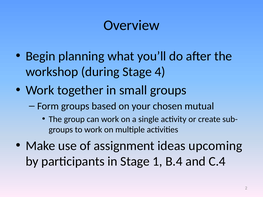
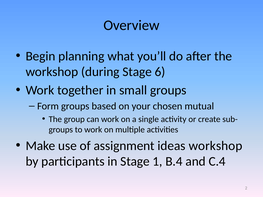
4: 4 -> 6 (160, 72)
ideas upcoming: upcoming -> workshop (215, 146)
